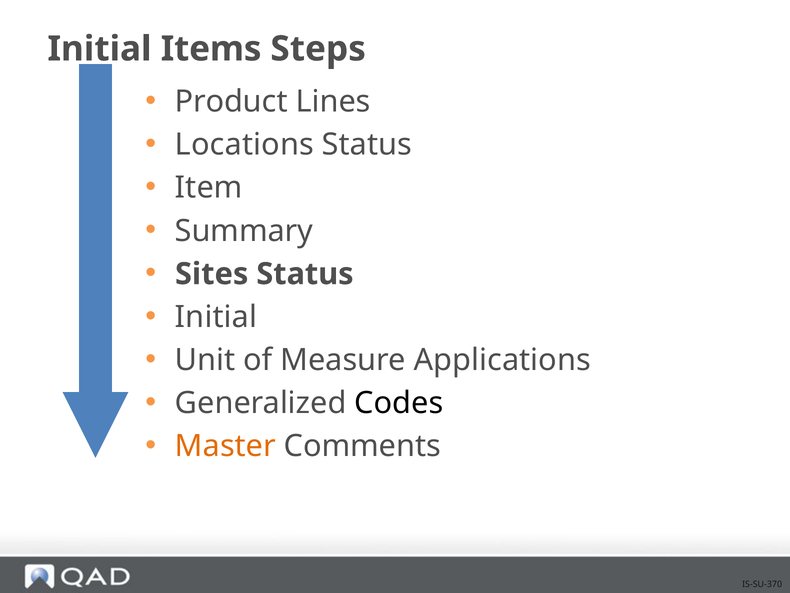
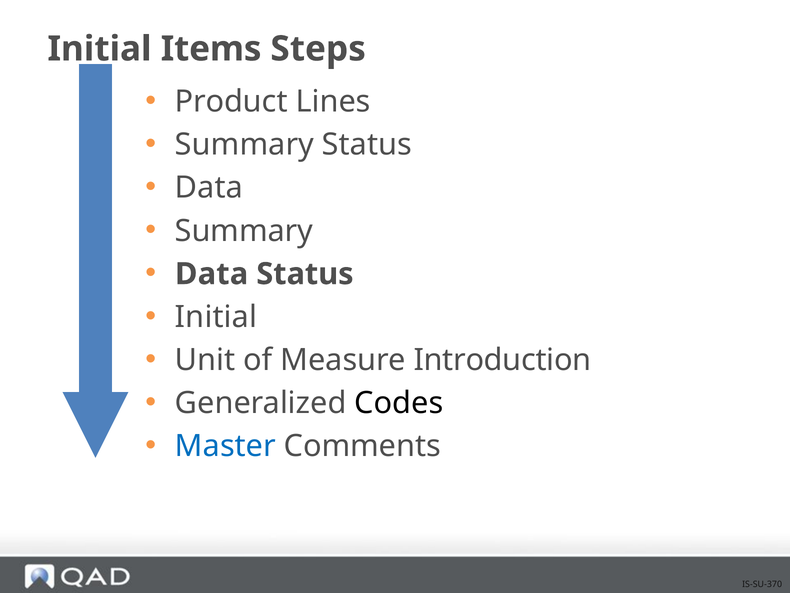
Locations: Locations -> Summary (245, 145)
Item: Item -> Data (209, 188)
Sites: Sites -> Data (212, 274)
Applications: Applications -> Introduction (502, 360)
Master colour: orange -> blue (225, 446)
